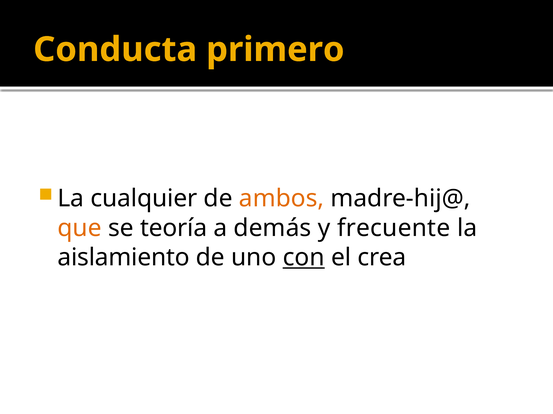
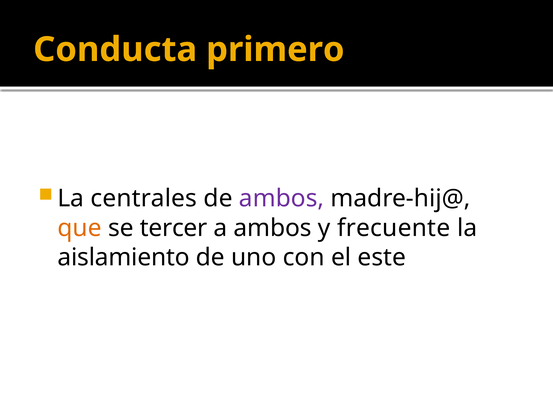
cualquier: cualquier -> centrales (144, 199)
ambos colour: orange -> purple (282, 199)
teoría: teoría -> tercer (174, 228)
a demás: demás -> ambos (273, 228)
con underline: present -> none (304, 258)
crea: crea -> este (382, 258)
